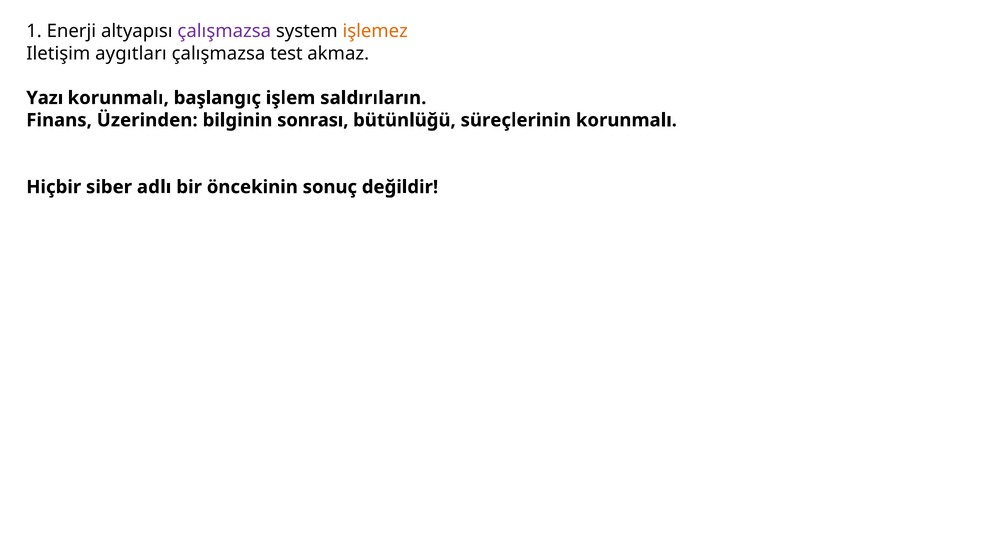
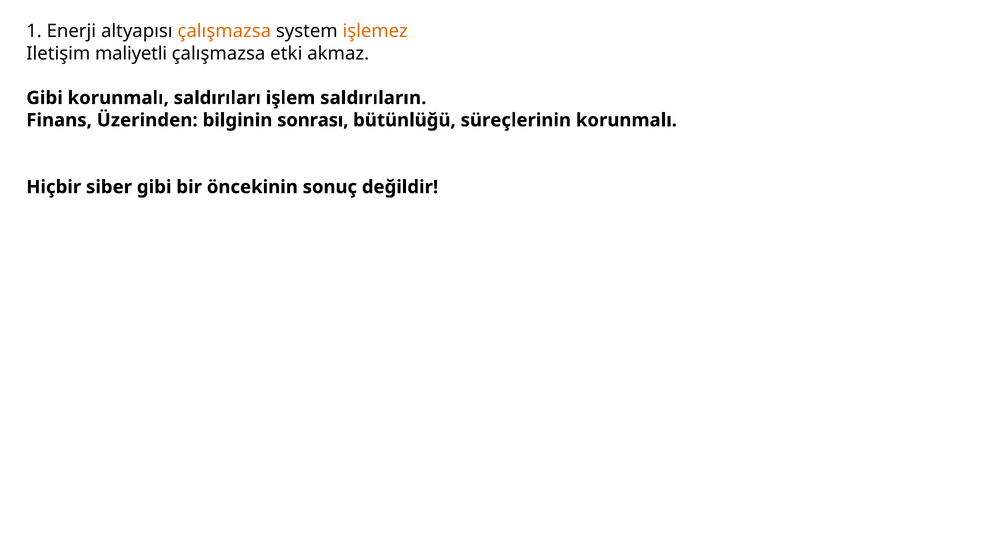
çalışmazsa colour: purple -> orange (224, 31)
aygıtları: aygıtları -> maliyetli (131, 53)
test: test -> etki (286, 53)
Yazı: Yazı -> Gibi (45, 98)
başlangıç: başlangıç -> saldırıları (217, 98)
siber adlı: adlı -> gibi (154, 187)
